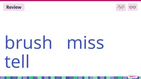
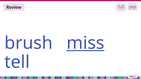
miss underline: none -> present (85, 43)
